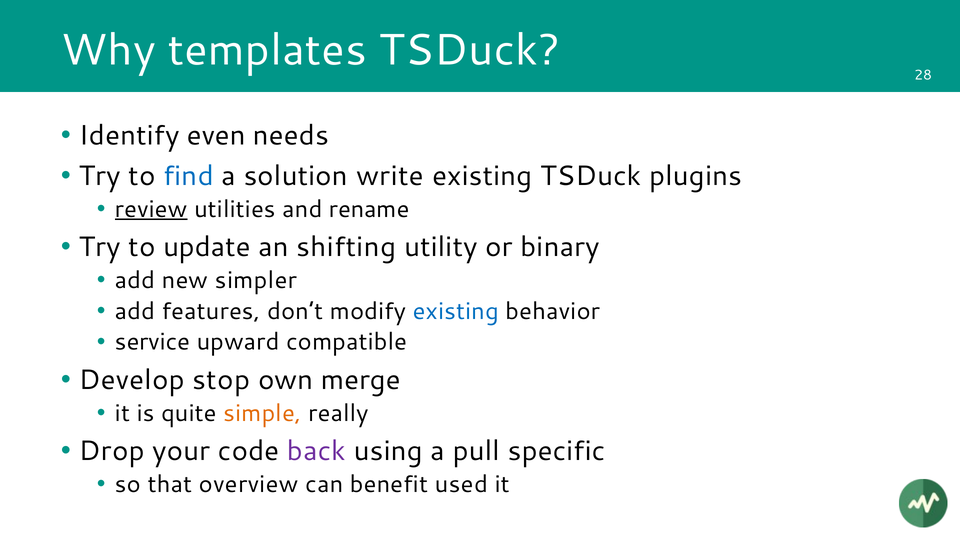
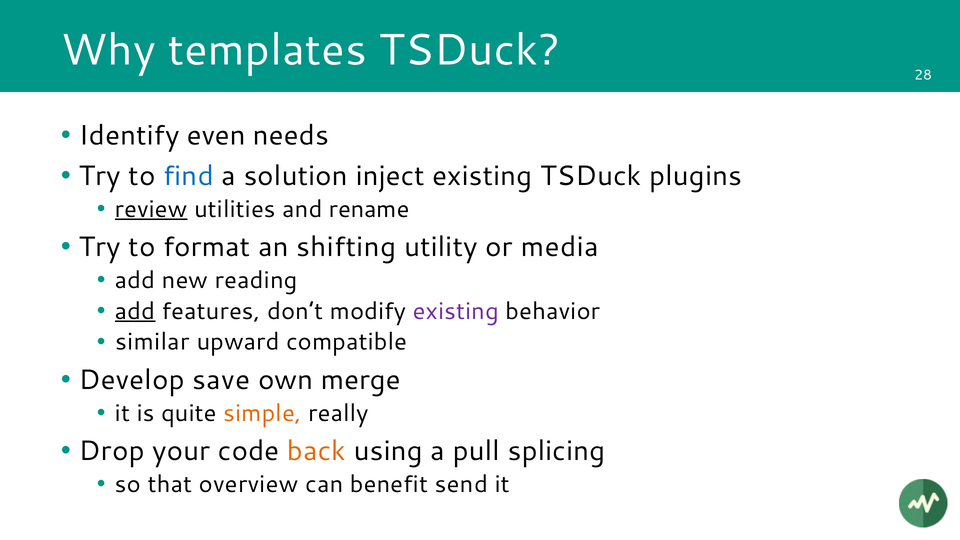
write: write -> inject (390, 176)
update: update -> format (207, 247)
binary: binary -> media (560, 247)
simpler: simpler -> reading (256, 280)
add underline: none -> present (135, 311)
existing colour: blue -> purple (456, 311)
service: service -> similar (152, 342)
stop: stop -> save (221, 380)
back colour: purple -> orange (316, 451)
specific: specific -> splicing (557, 451)
used: used -> send (461, 484)
